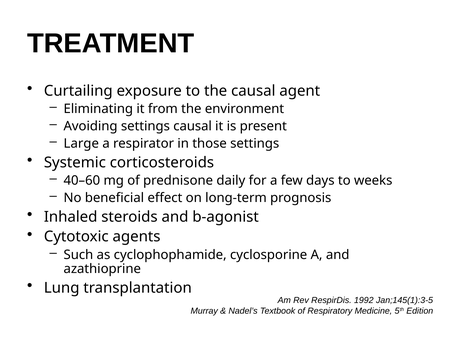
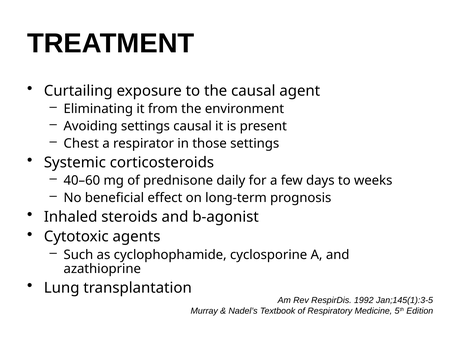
Large: Large -> Chest (81, 144)
